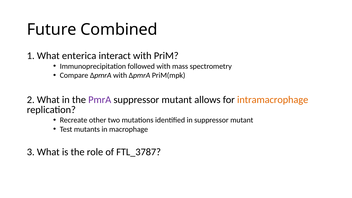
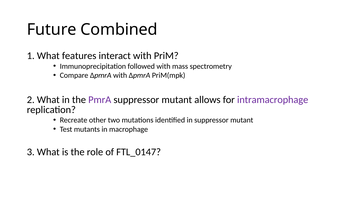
enterica: enterica -> features (79, 56)
intramacrophage colour: orange -> purple (273, 100)
FTL_3787: FTL_3787 -> FTL_0147 (139, 152)
